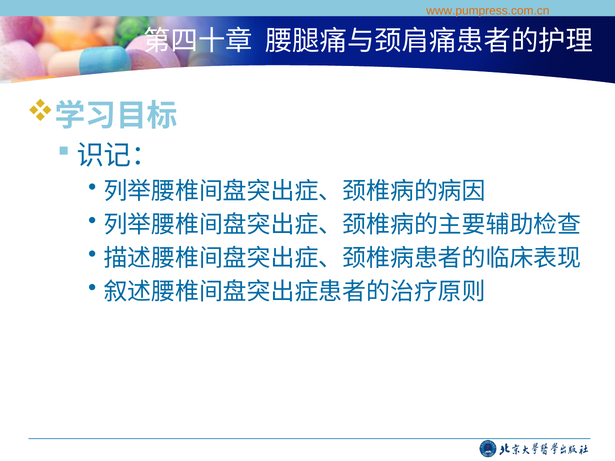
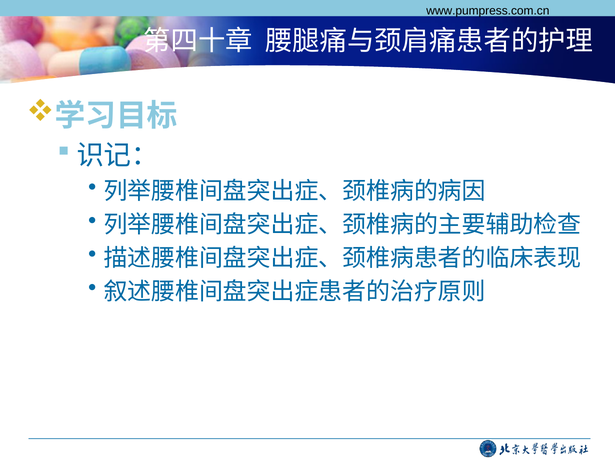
www.pumpress.com.cn colour: orange -> black (488, 11)
